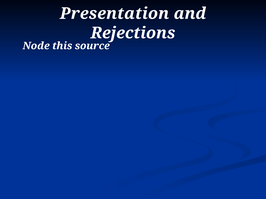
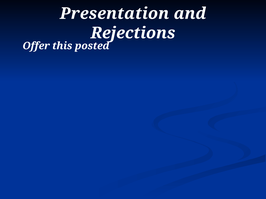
Node: Node -> Offer (36, 46)
source: source -> posted (92, 46)
